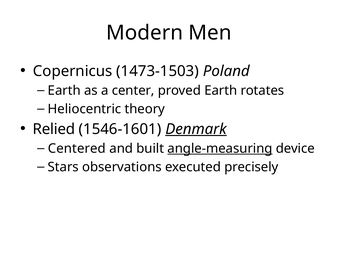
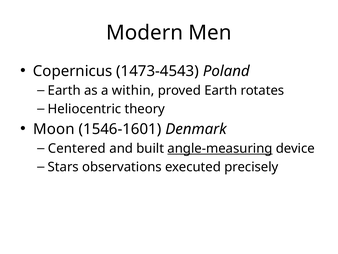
1473-1503: 1473-1503 -> 1473-4543 (158, 71)
center: center -> within (133, 90)
Relied: Relied -> Moon (54, 129)
Denmark underline: present -> none (196, 129)
